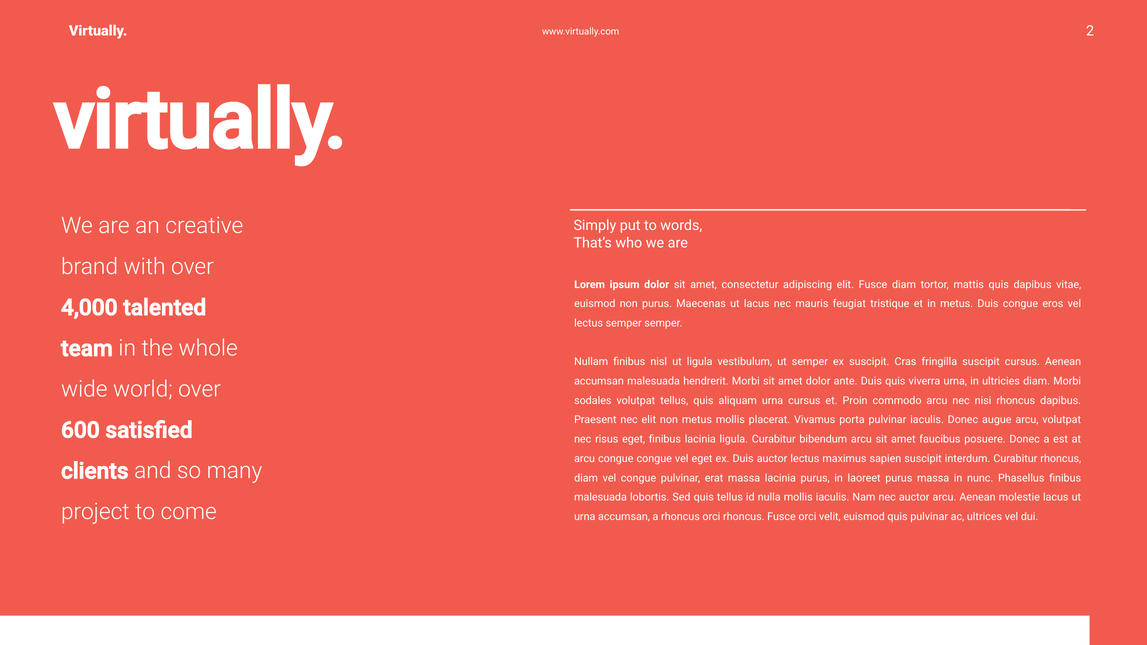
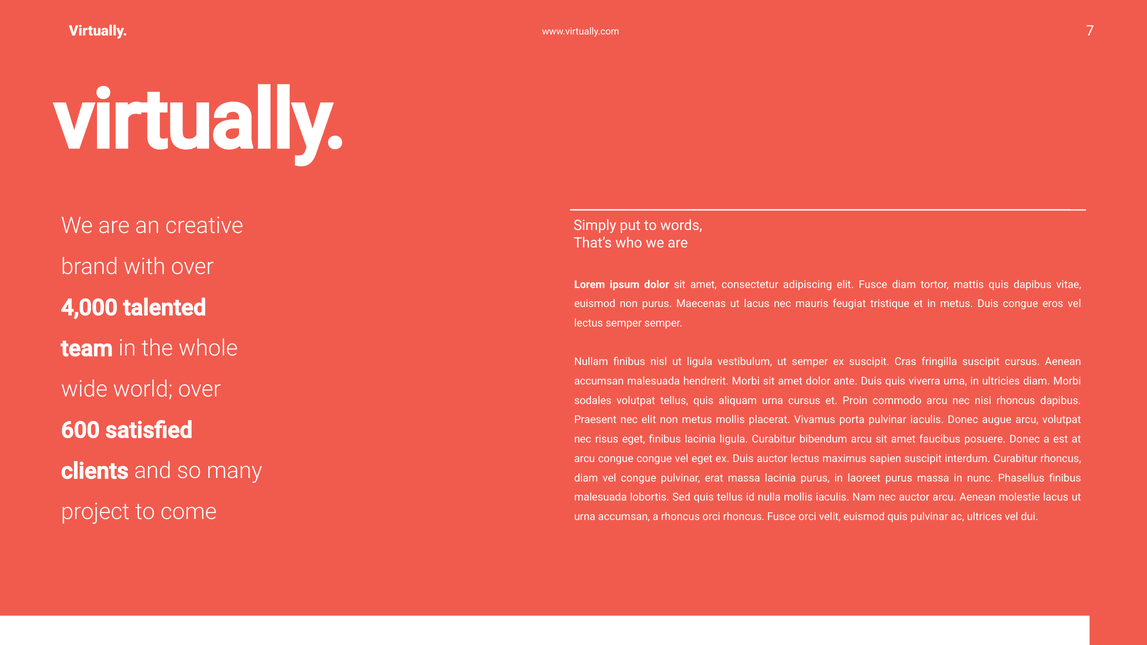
2: 2 -> 7 (1090, 31)
